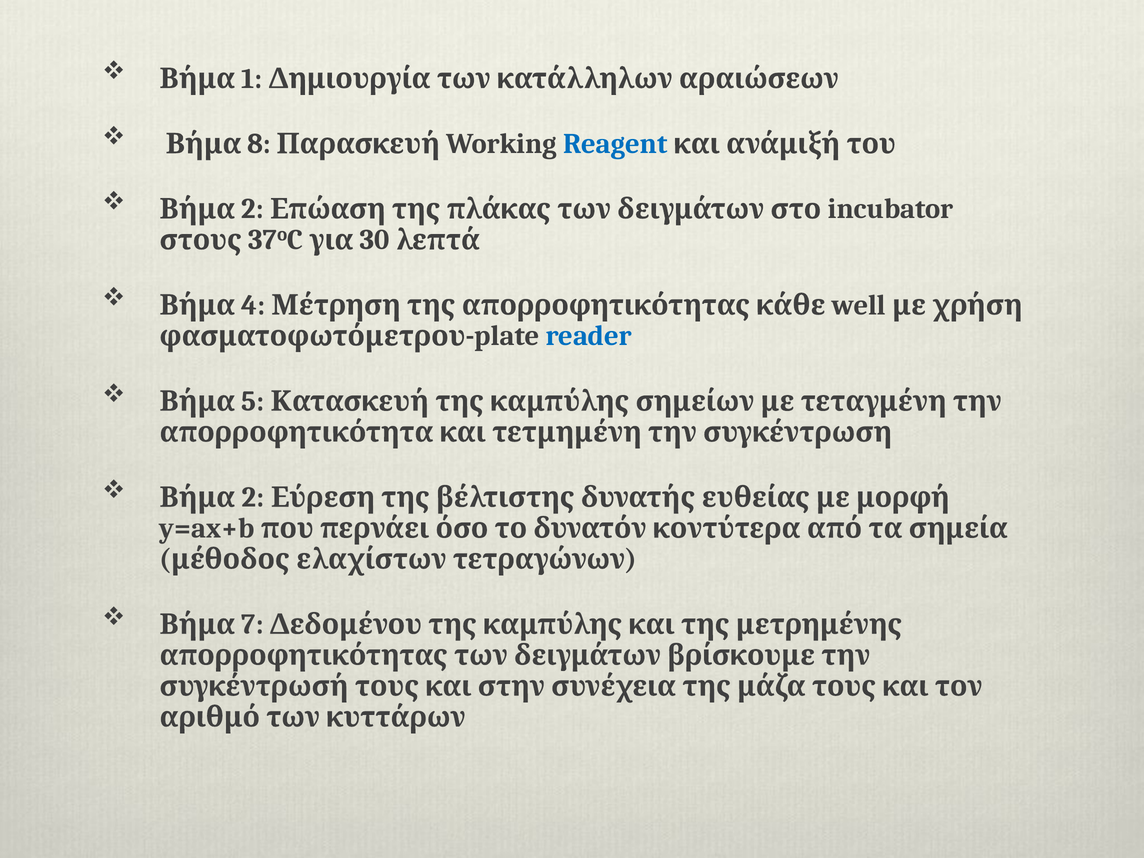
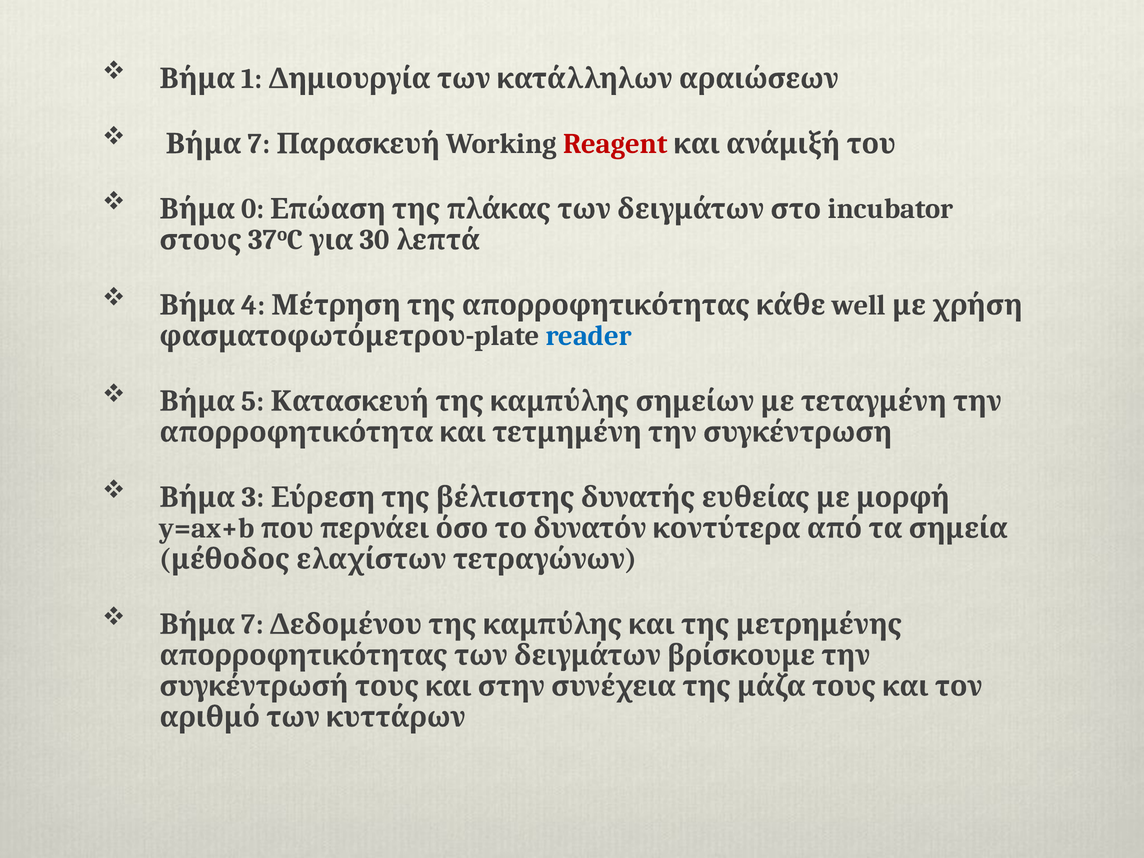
8: 8 -> 7 (259, 144)
Reagent colour: blue -> red (615, 144)
2: 2 -> 0 (253, 209)
2: 2 -> 3 (253, 497)
